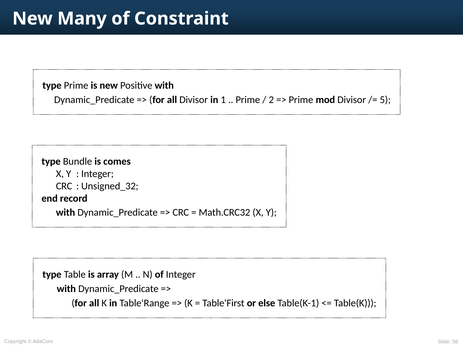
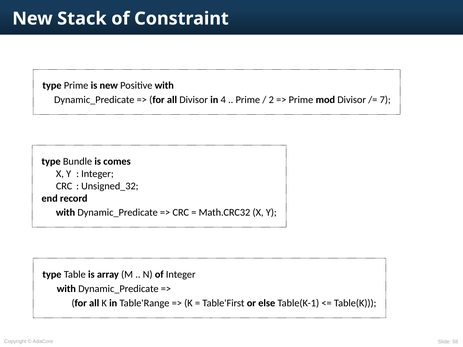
Many: Many -> Stack (82, 19)
1: 1 -> 4 (223, 100)
5: 5 -> 7 (385, 100)
